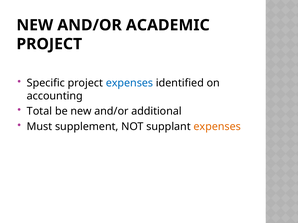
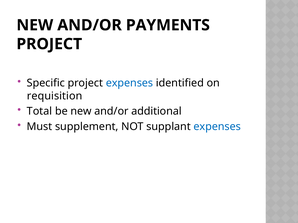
ACADEMIC: ACADEMIC -> PAYMENTS (168, 25)
accounting: accounting -> requisition (55, 96)
expenses colour: orange -> blue (217, 127)
